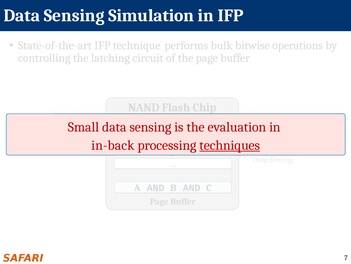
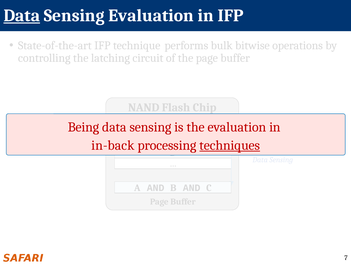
Data underline: none -> present (22, 15)
Sensing Simulation: Simulation -> Evaluation (151, 15)
Small: Small -> Being (84, 127)
